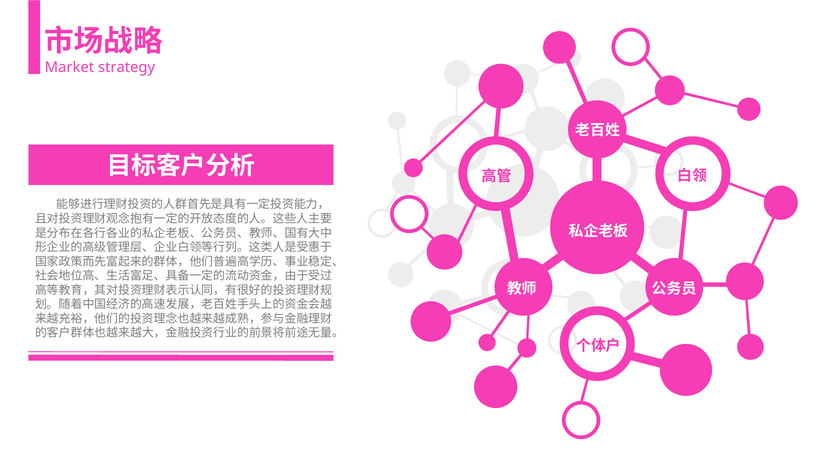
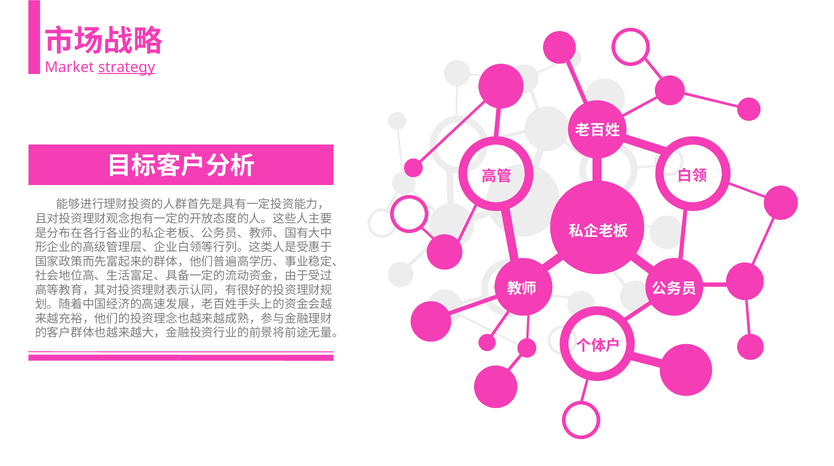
strategy underline: none -> present (127, 67)
